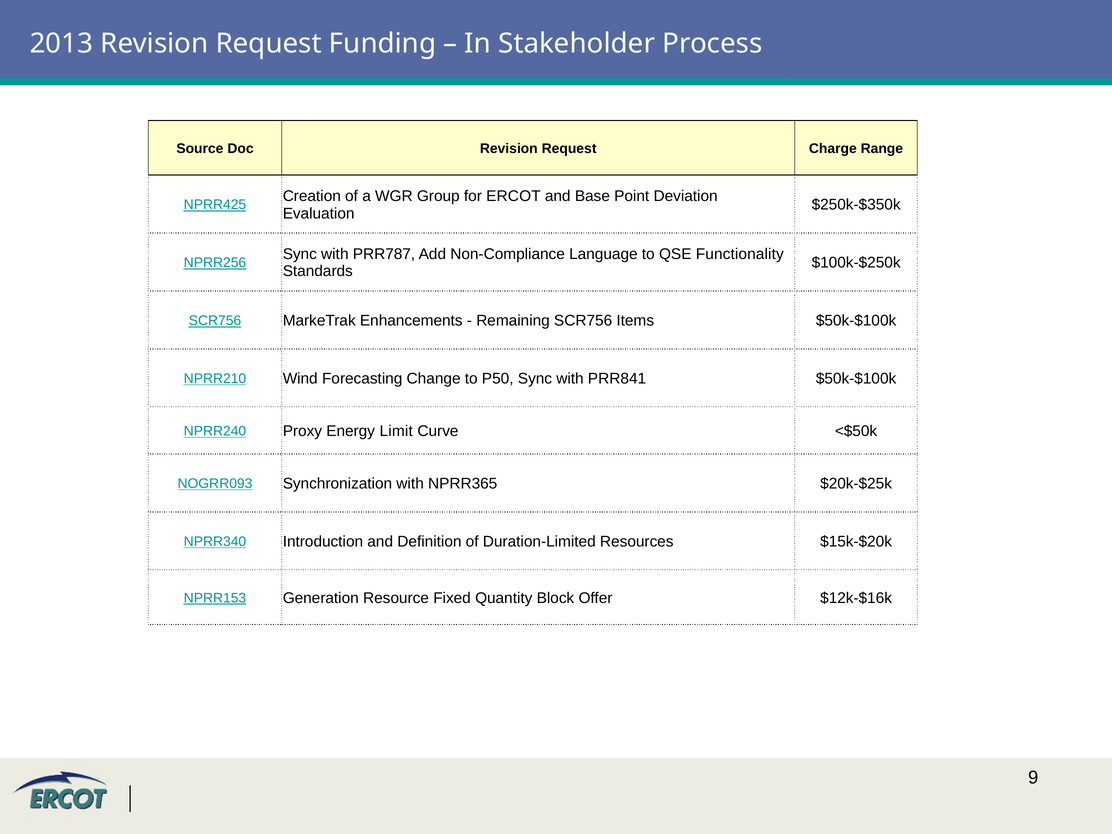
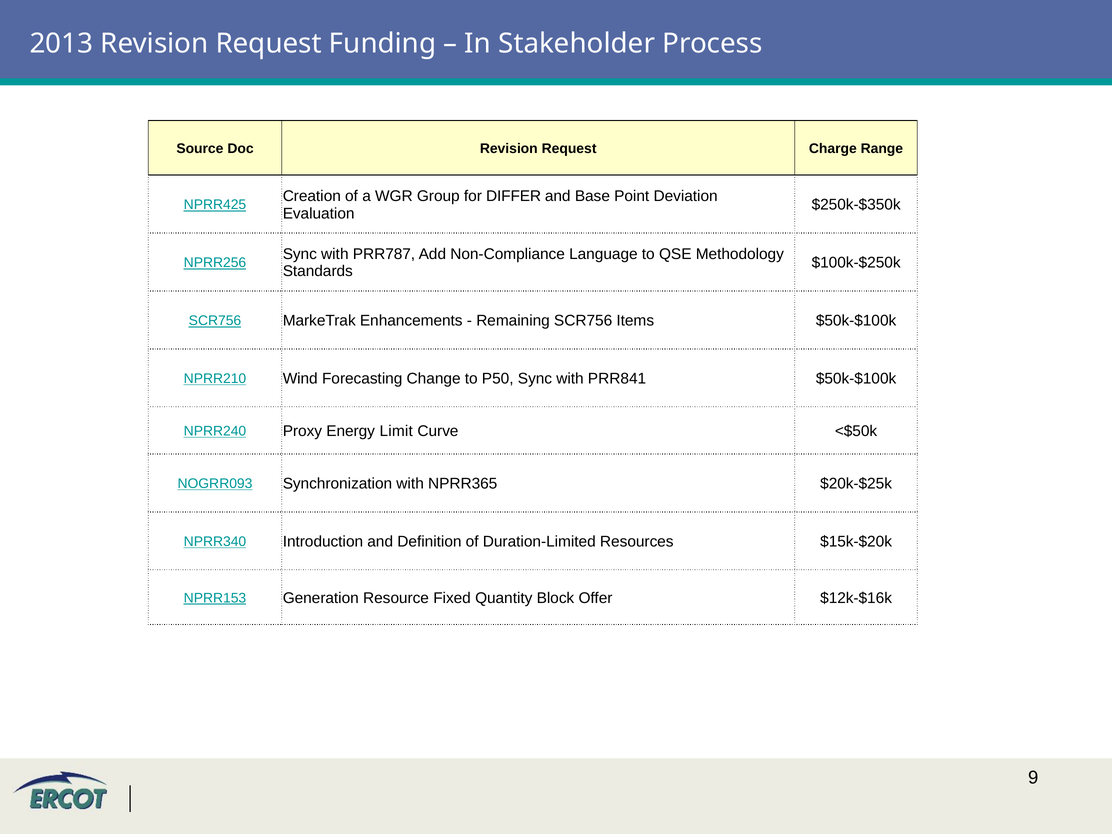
ERCOT: ERCOT -> DIFFER (514, 196)
Functionality: Functionality -> Methodology (740, 254)
